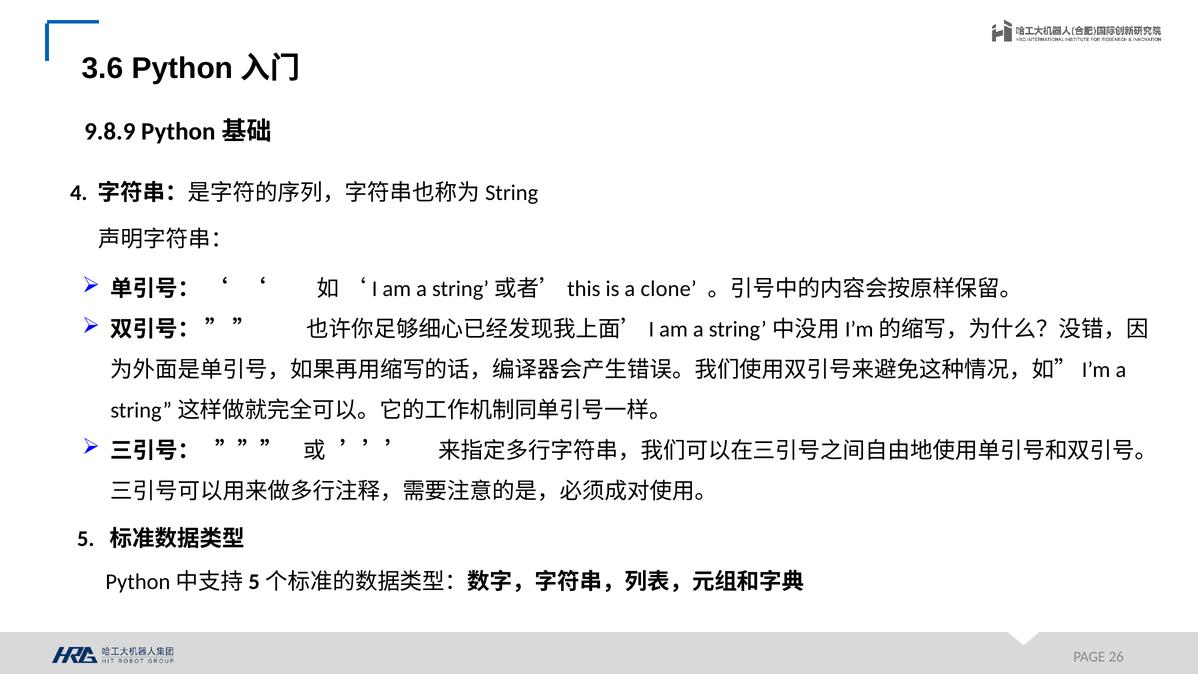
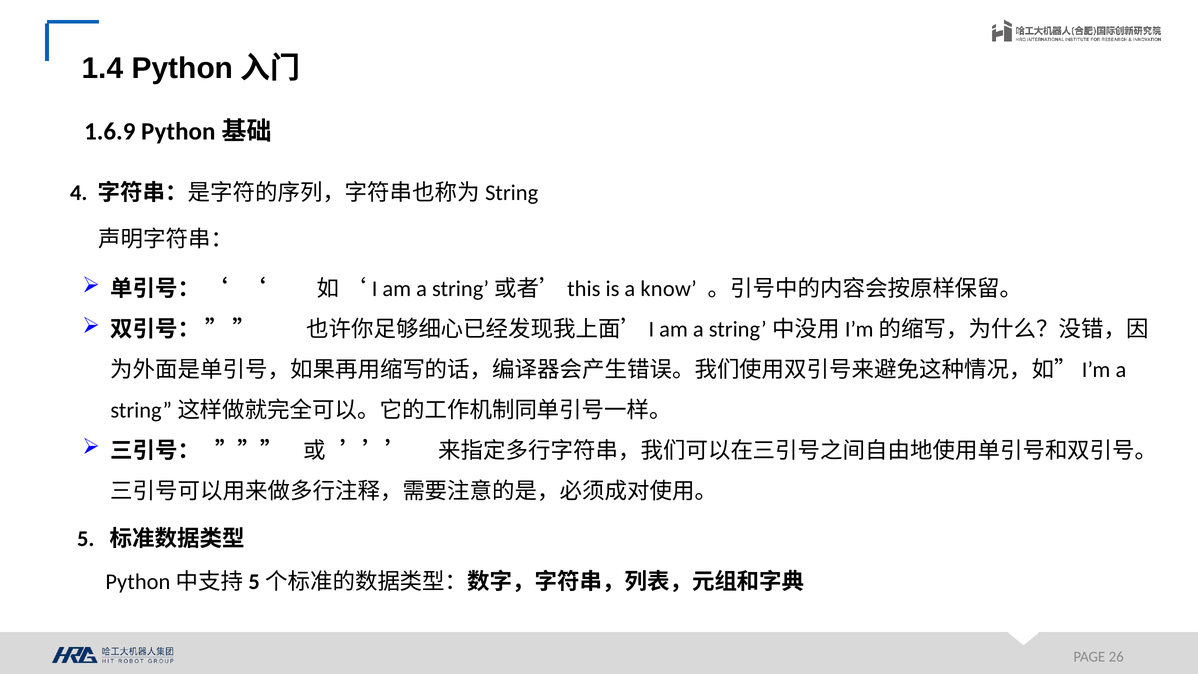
3.6: 3.6 -> 1.4 (103, 68)
9.8.9: 9.8.9 -> 1.6.9 (110, 132)
clone: clone -> know (669, 289)
